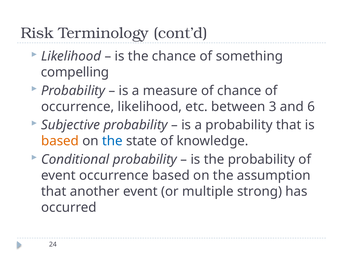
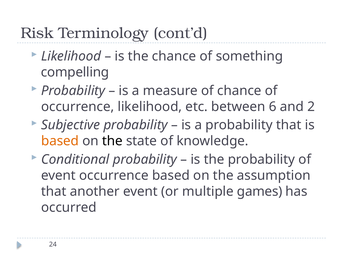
3: 3 -> 6 (273, 107)
6: 6 -> 2 (311, 107)
the colour: blue -> black (112, 141)
strong: strong -> games (260, 192)
